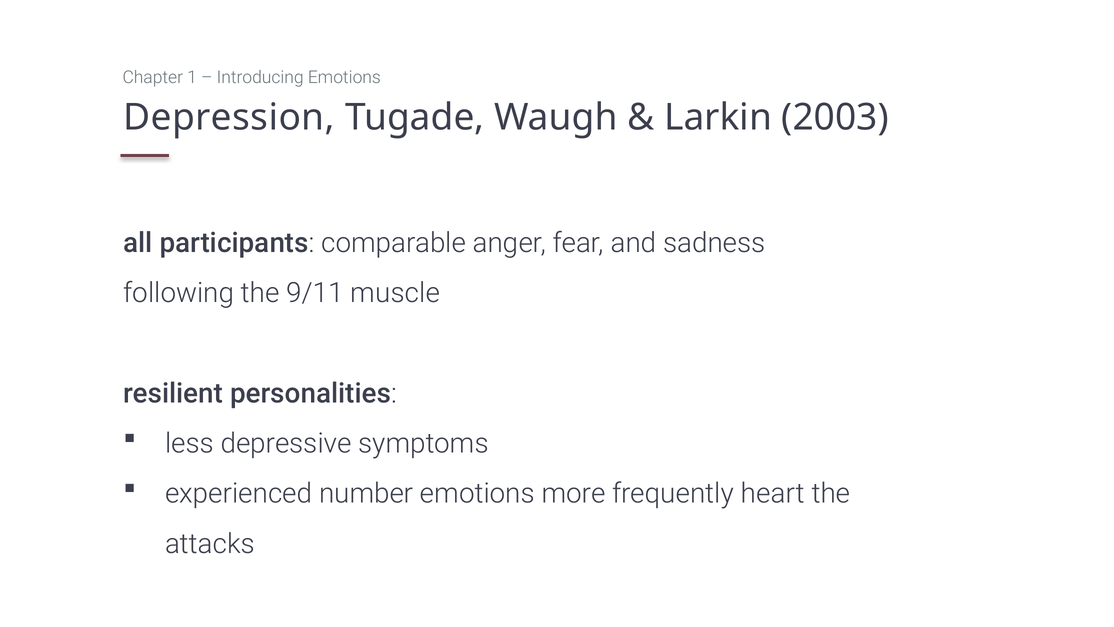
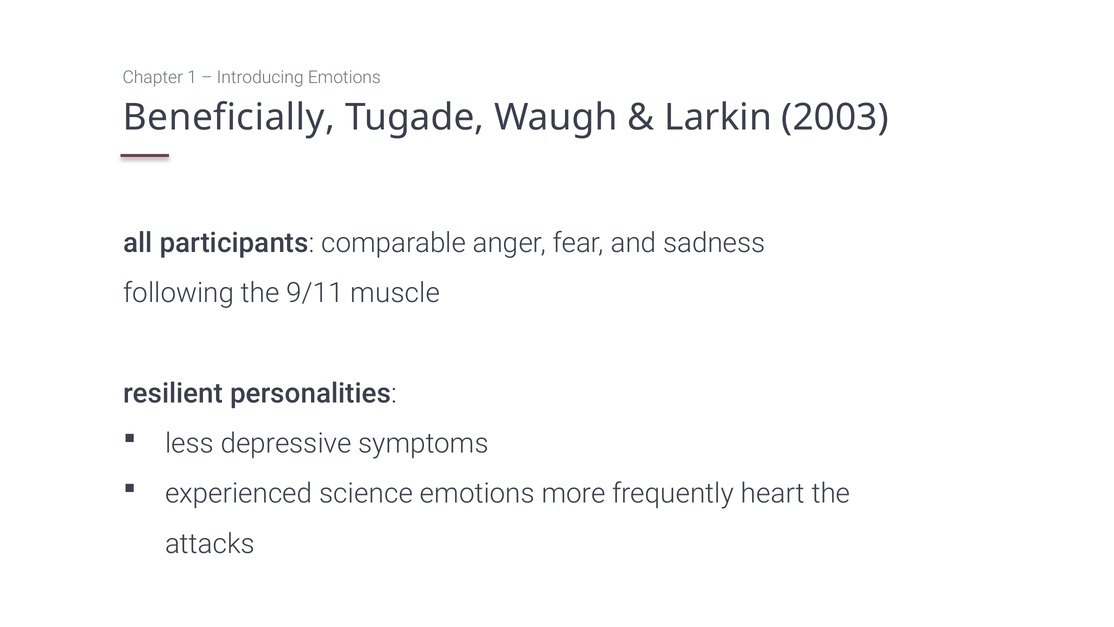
Depression: Depression -> Beneficially (229, 117)
number: number -> science (366, 493)
